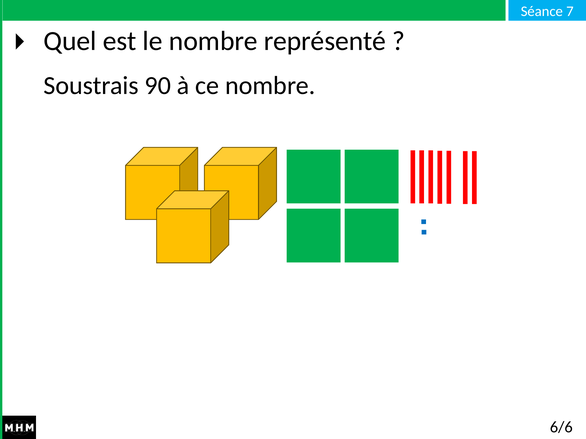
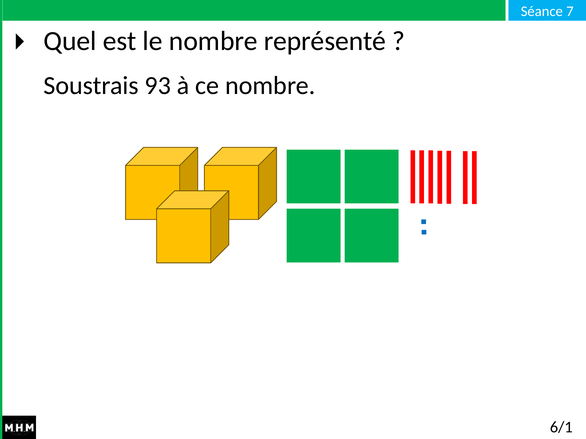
90: 90 -> 93 (158, 86)
6/6: 6/6 -> 6/1 (561, 428)
